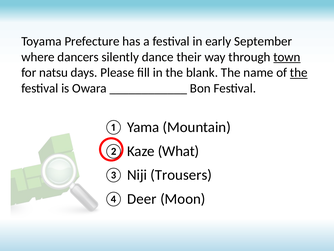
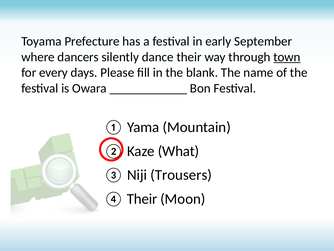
natsu: natsu -> every (53, 73)
the underline: present -> none (299, 73)
④ Deer: Deer -> Their (142, 199)
